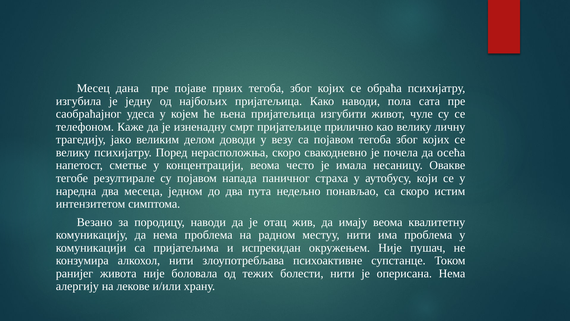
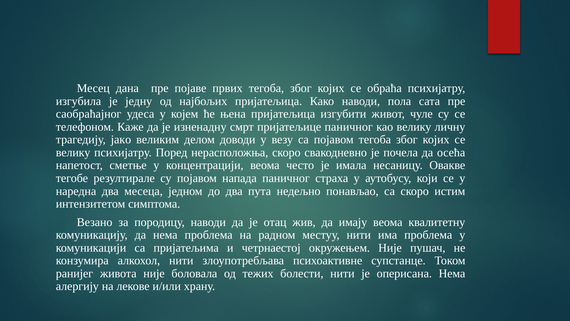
пријатељице прилично: прилично -> паничног (349, 127)
испрекидан: испрекидан -> четрнаестој (271, 247)
